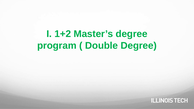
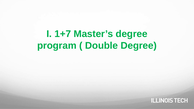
1+2: 1+2 -> 1+7 (63, 34)
